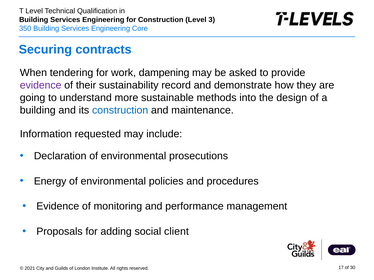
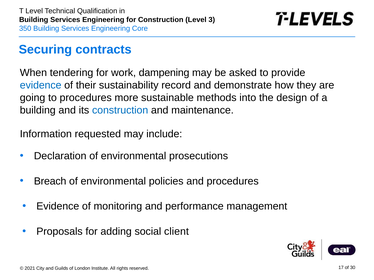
evidence colour: purple -> blue (41, 85)
to understand: understand -> procedures (86, 98)
Energy: Energy -> Breach (50, 181)
